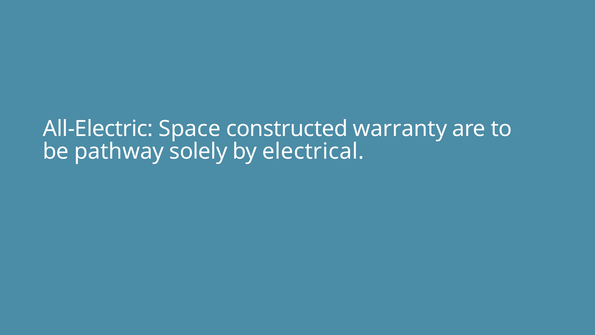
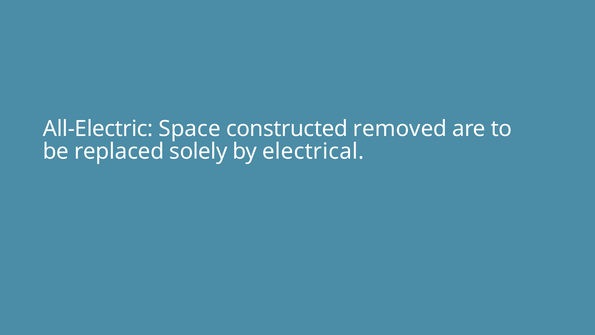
warranty: warranty -> removed (400, 129)
pathway: pathway -> replaced (119, 151)
